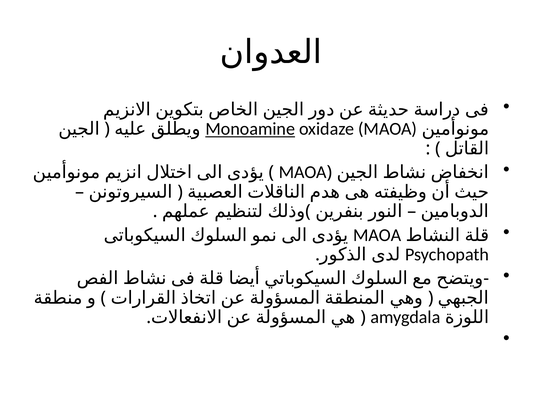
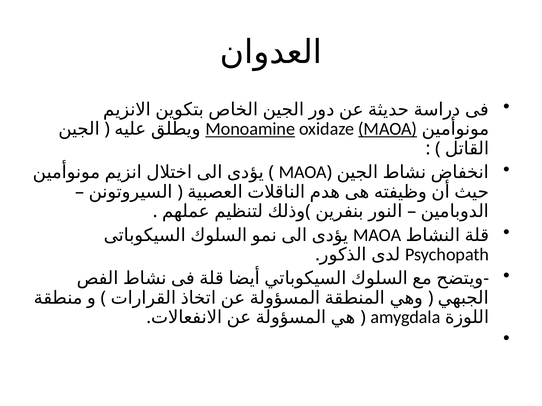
MAOA underline: none -> present (388, 129)
